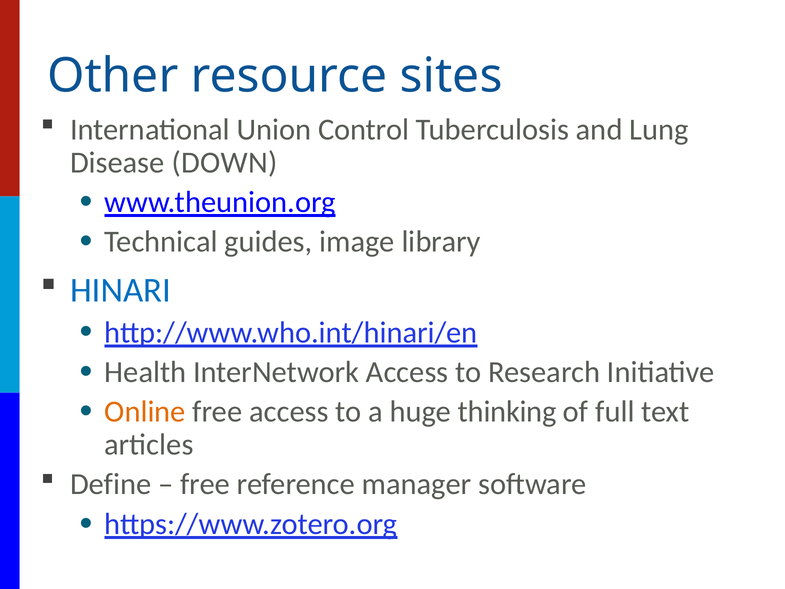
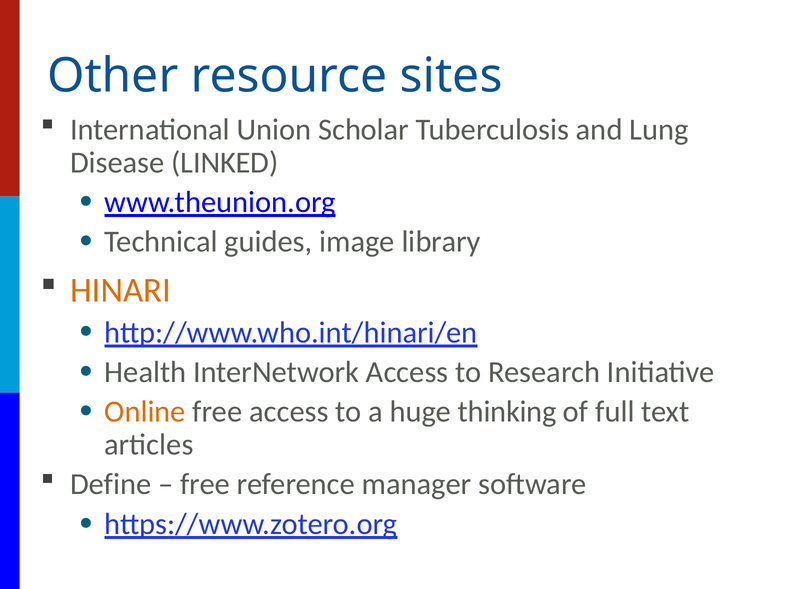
Control: Control -> Scholar (364, 130)
DOWN: DOWN -> LINKED (225, 163)
HINARI colour: blue -> orange (120, 290)
